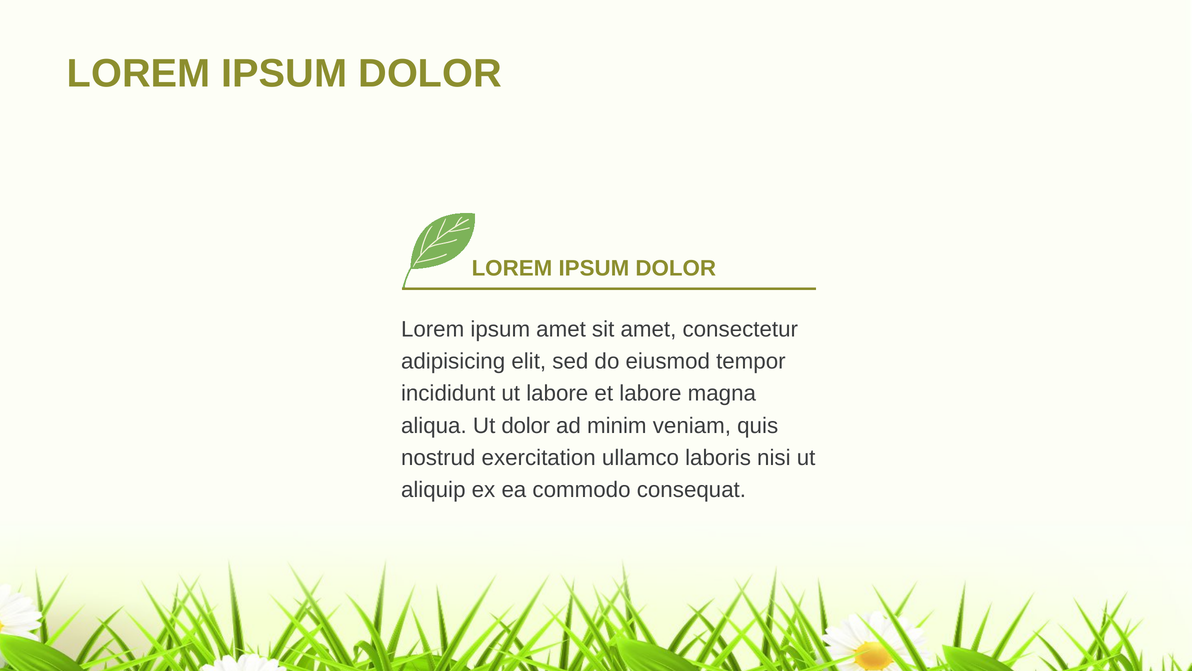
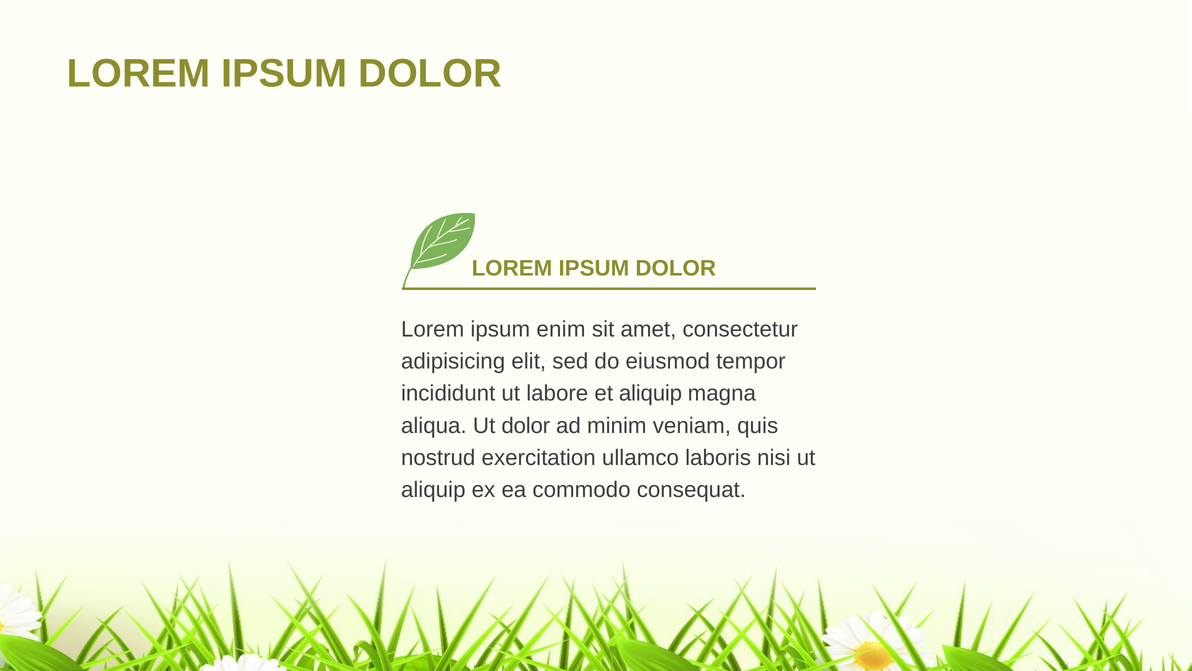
ipsum amet: amet -> enim (561, 329)
et labore: labore -> aliquip (651, 393)
